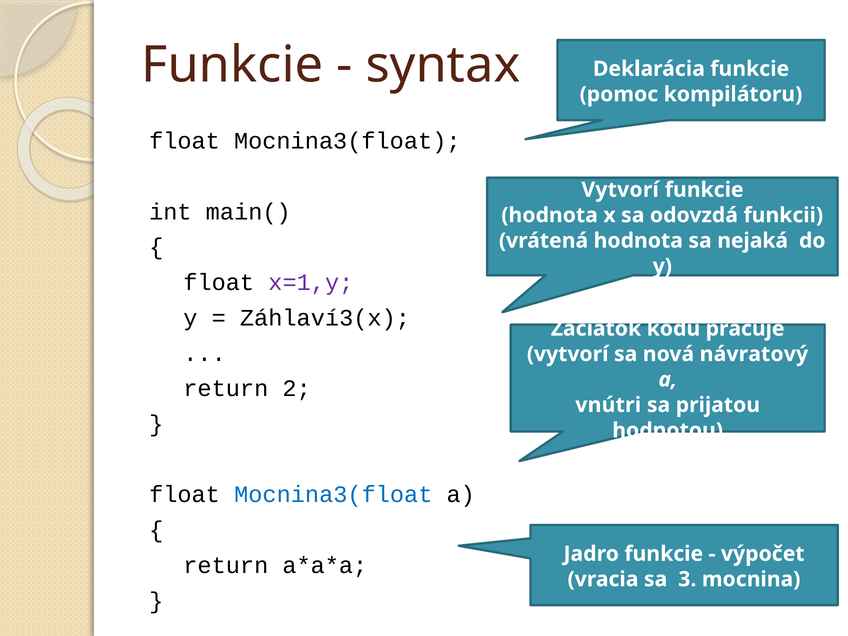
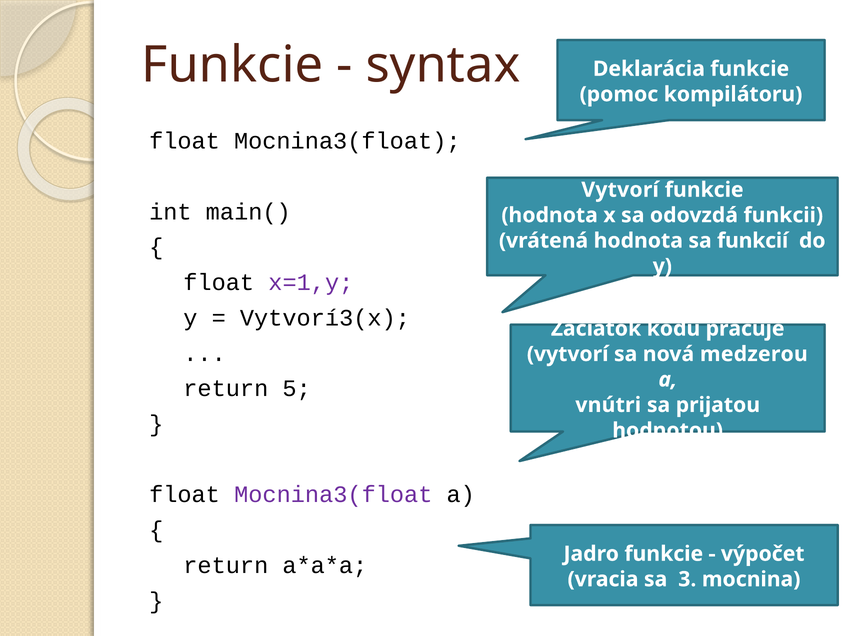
nejaká: nejaká -> funkcií (753, 241)
Záhlaví3(x: Záhlaví3(x -> Vytvorí3(x (325, 318)
návratový: návratový -> medzerou (754, 354)
2: 2 -> 5 (297, 389)
Mocnina3(float colour: blue -> purple (333, 495)
